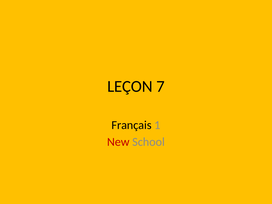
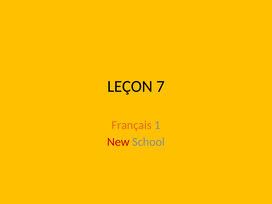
Français colour: black -> orange (132, 125)
